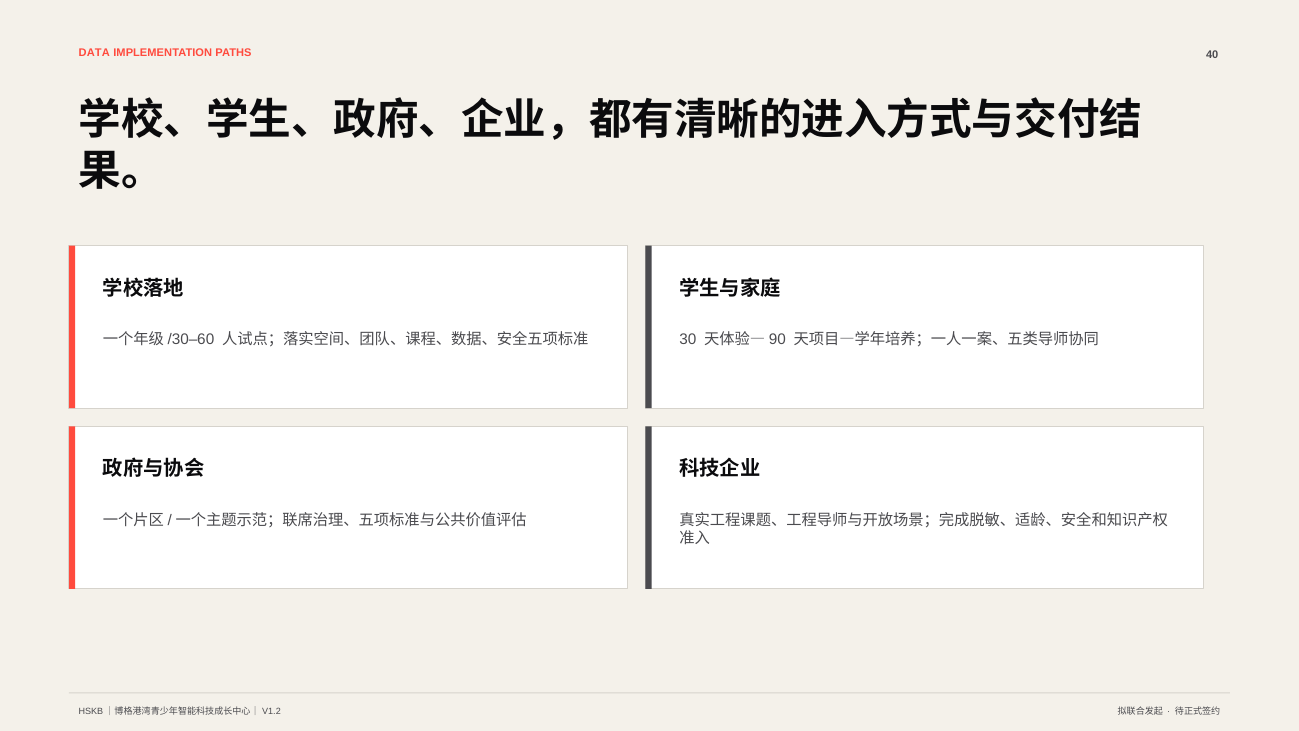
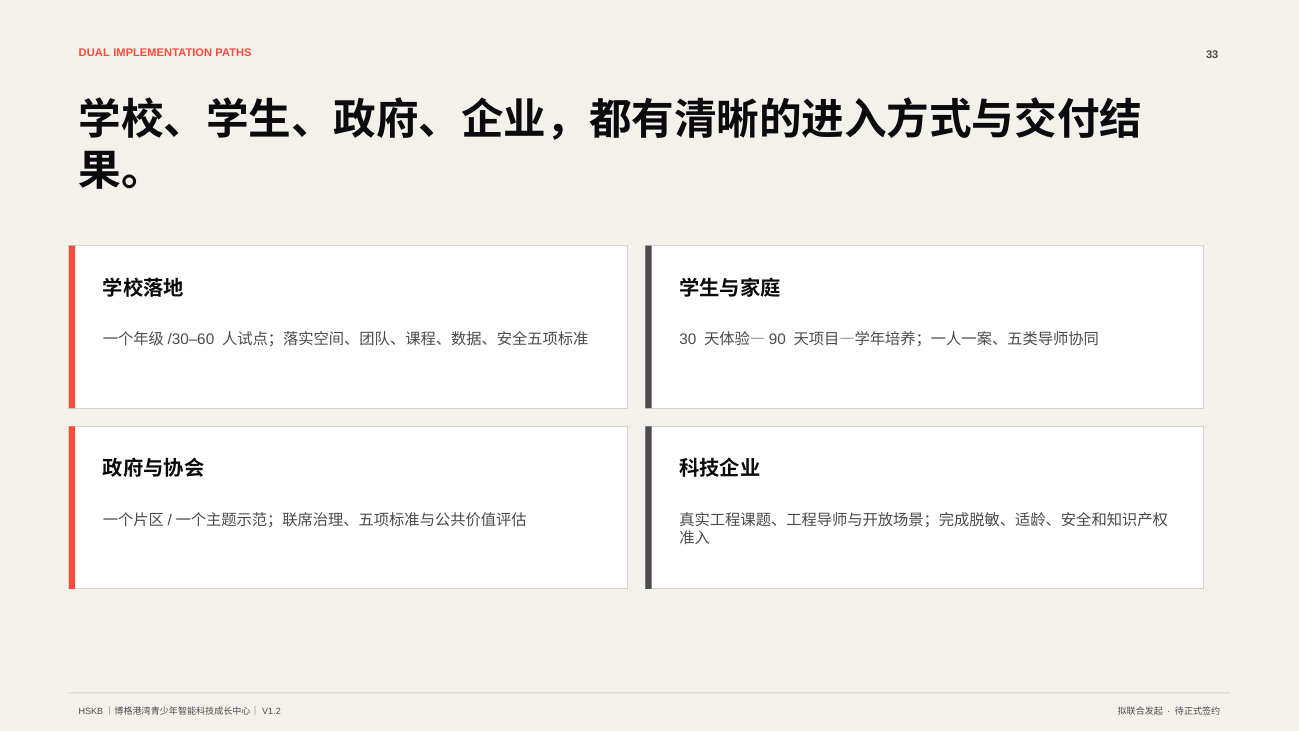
DATA: DATA -> DUAL (94, 53)
40: 40 -> 33 (1212, 55)
